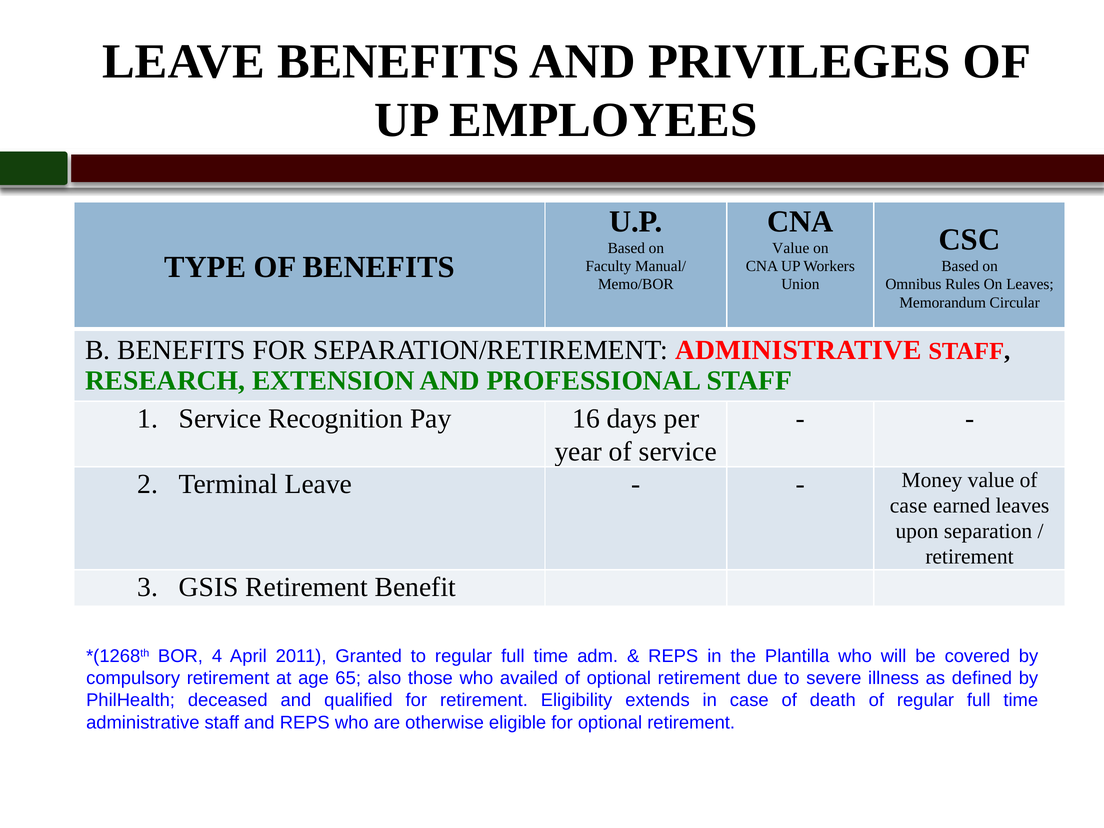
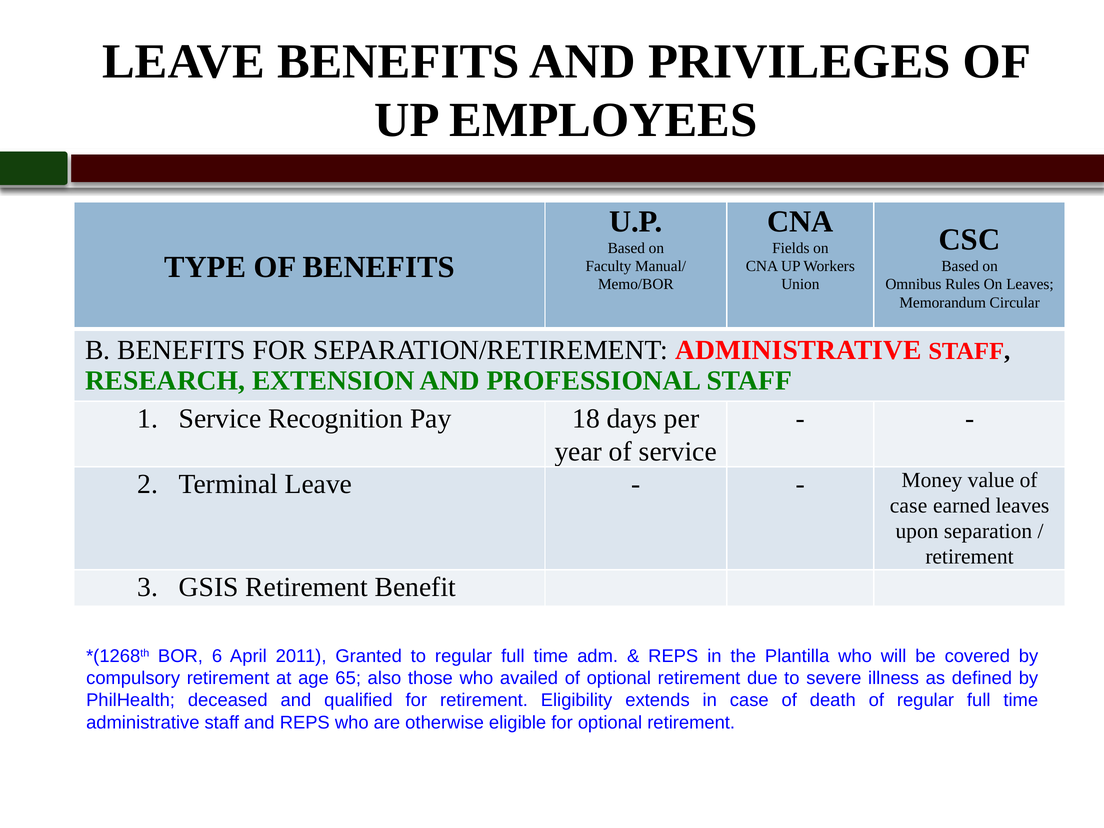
Value: Value -> Fields (791, 248)
16: 16 -> 18 (586, 419)
4: 4 -> 6 (217, 656)
